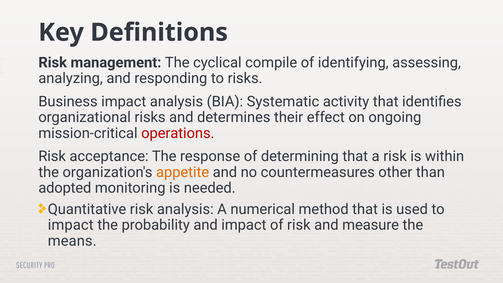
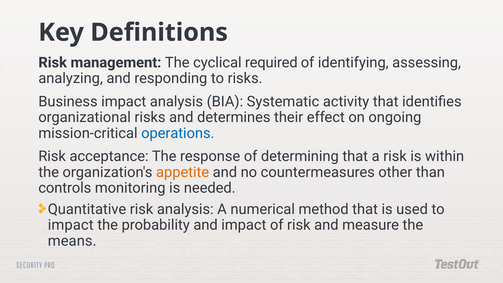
compile: compile -> required (271, 63)
operations colour: red -> blue (178, 133)
adopted: adopted -> controls (65, 188)
